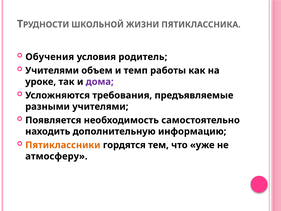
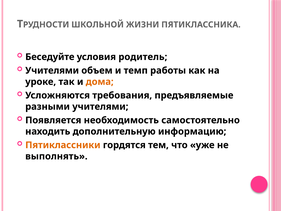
Обучения: Обучения -> Беседуйте (50, 57)
дома colour: purple -> orange (100, 82)
атмосферу: атмосферу -> выполнять (56, 156)
